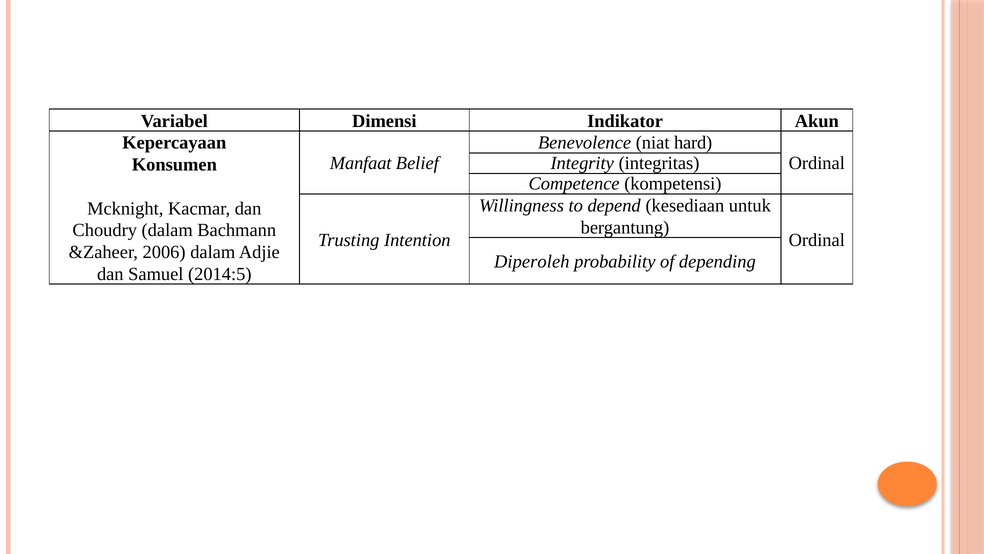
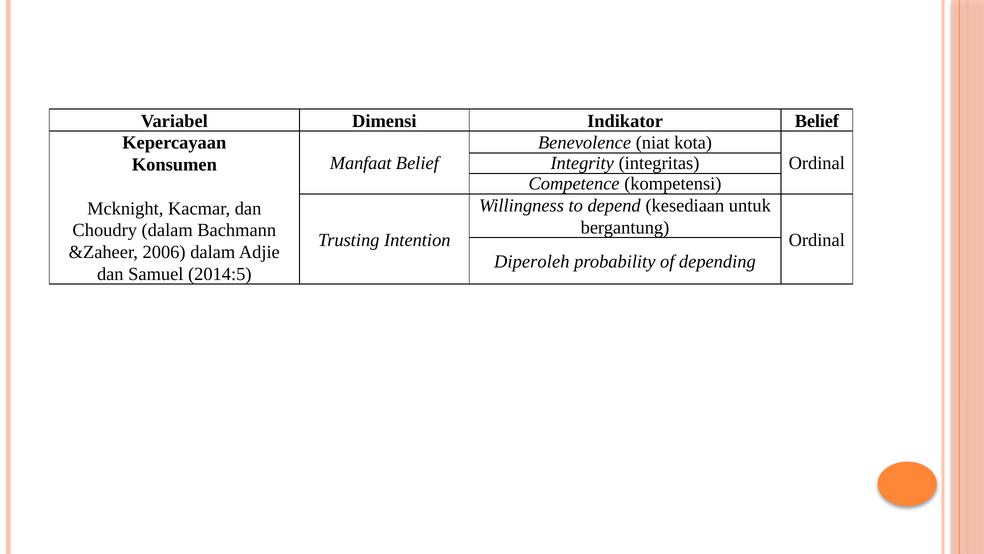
Indikator Akun: Akun -> Belief (817, 121)
hard: hard -> kota (693, 143)
